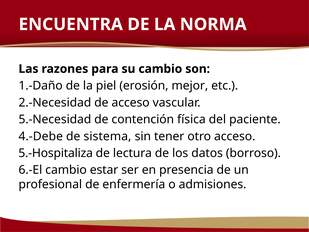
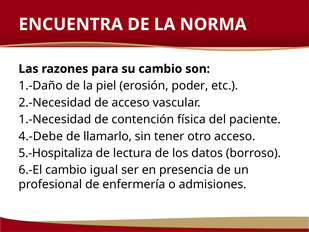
mejor: mejor -> poder (190, 86)
5.-Necesidad: 5.-Necesidad -> 1.-Necesidad (55, 119)
sistema: sistema -> llamarlo (108, 136)
estar: estar -> igual (104, 170)
